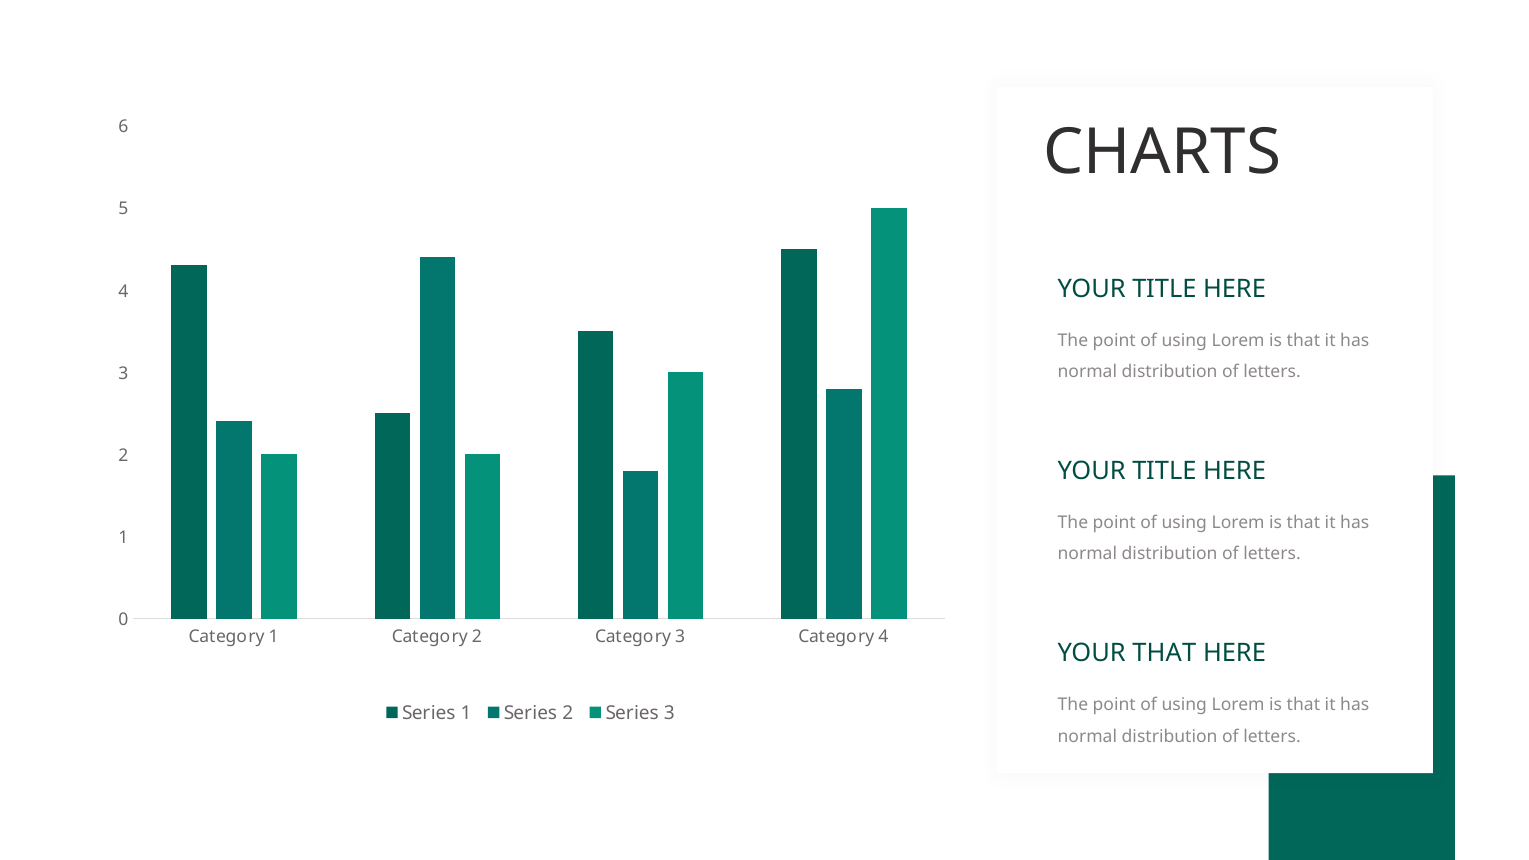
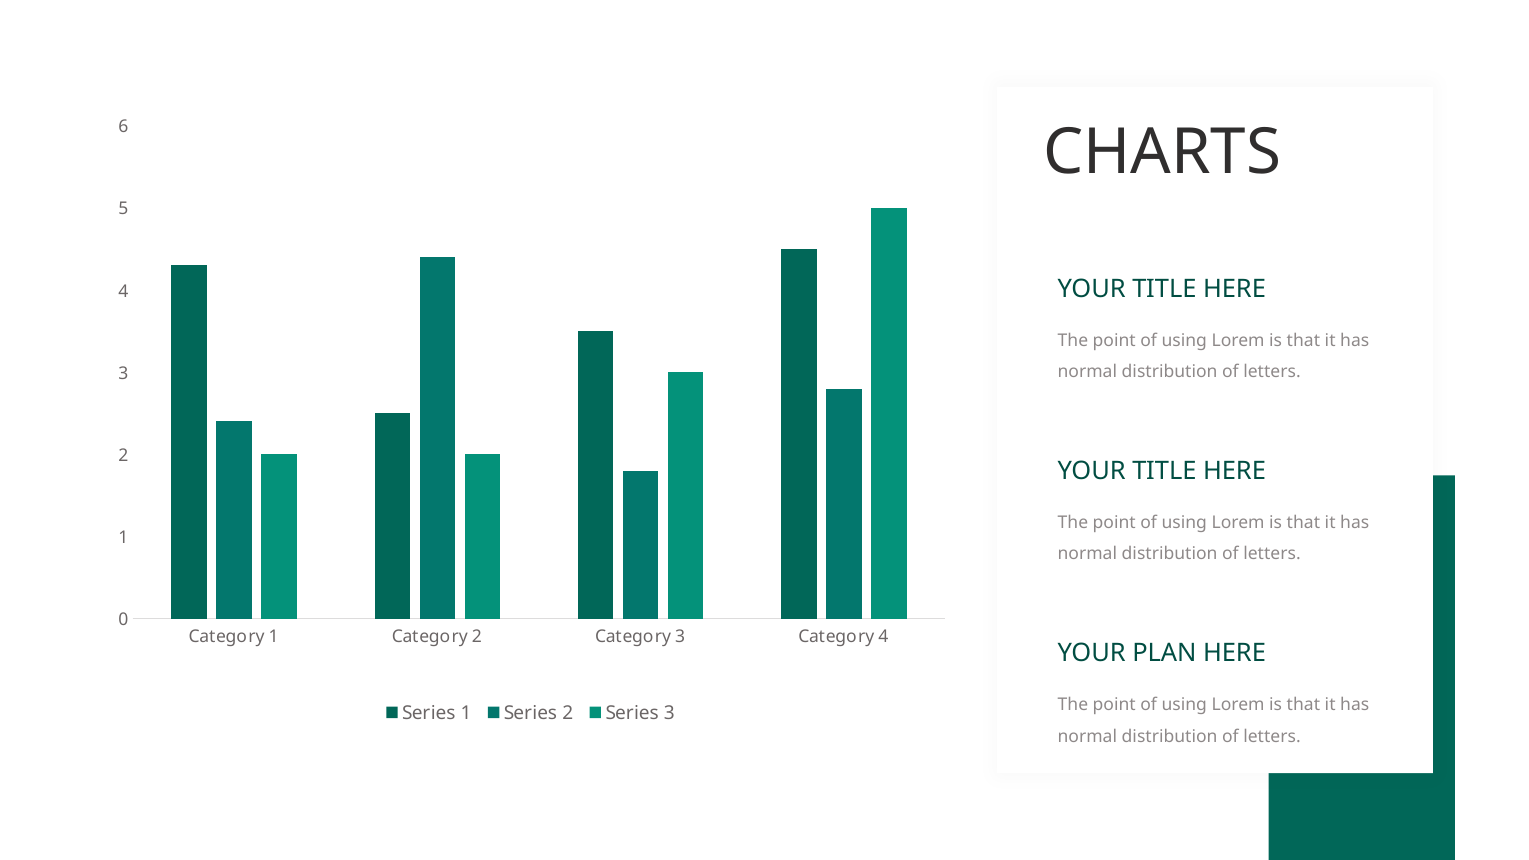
YOUR THAT: THAT -> PLAN (1164, 653)
